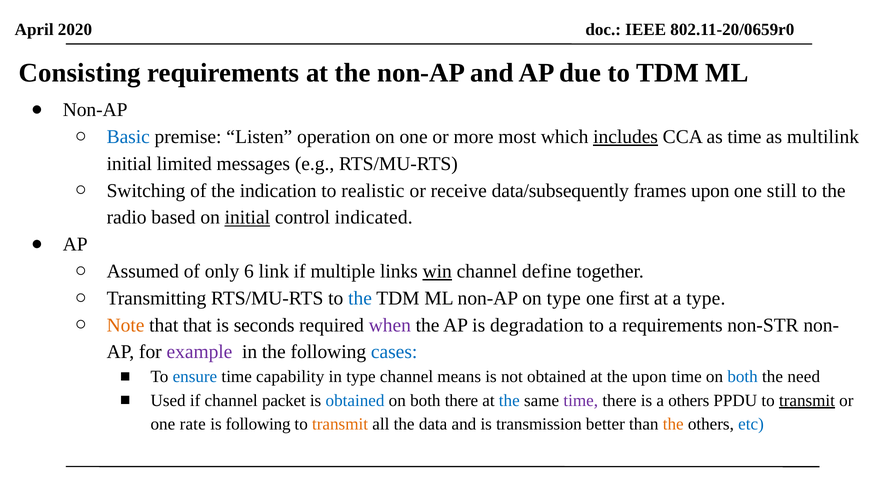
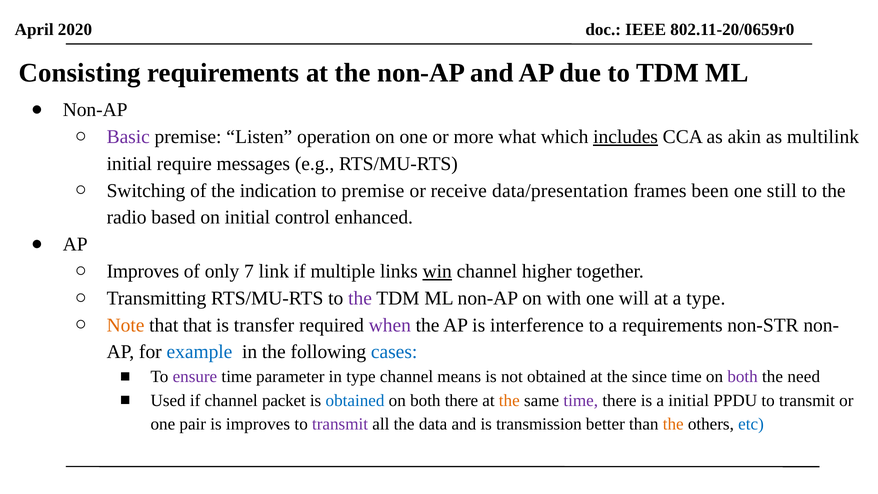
Basic colour: blue -> purple (128, 137)
most: most -> what (517, 137)
as time: time -> akin (744, 137)
limited: limited -> require (184, 164)
to realistic: realistic -> premise (373, 191)
data/subsequently: data/subsequently -> data/presentation (560, 191)
frames upon: upon -> been (710, 191)
initial underline: present -> none (247, 217)
indicated: indicated -> enhanced (374, 217)
Assumed: Assumed -> Improves (143, 271)
6: 6 -> 7 (249, 271)
define: define -> higher (547, 271)
the colour: blue -> purple (360, 298)
on type: type -> with (564, 298)
first: first -> will (634, 298)
seconds: seconds -> transfer (264, 325)
degradation: degradation -> interference (537, 325)
example colour: purple -> blue (199, 352)
ensure colour: blue -> purple (195, 377)
capability: capability -> parameter (290, 377)
the upon: upon -> since (649, 377)
both colour: blue -> purple (743, 377)
the colour: blue -> orange (509, 400)
a others: others -> initial (689, 400)
transmit underline: present -> none (807, 400)
rate: rate -> pair (193, 424)
is following: following -> improves (258, 424)
transmit colour: orange -> purple (340, 424)
